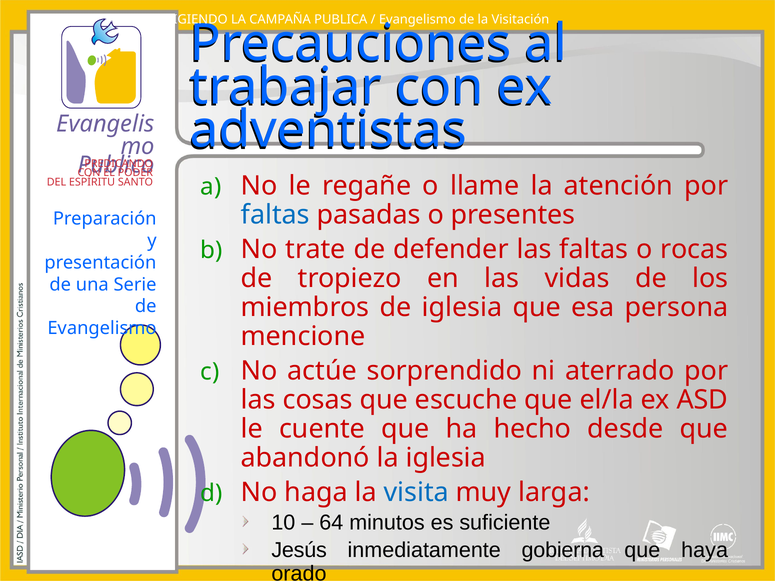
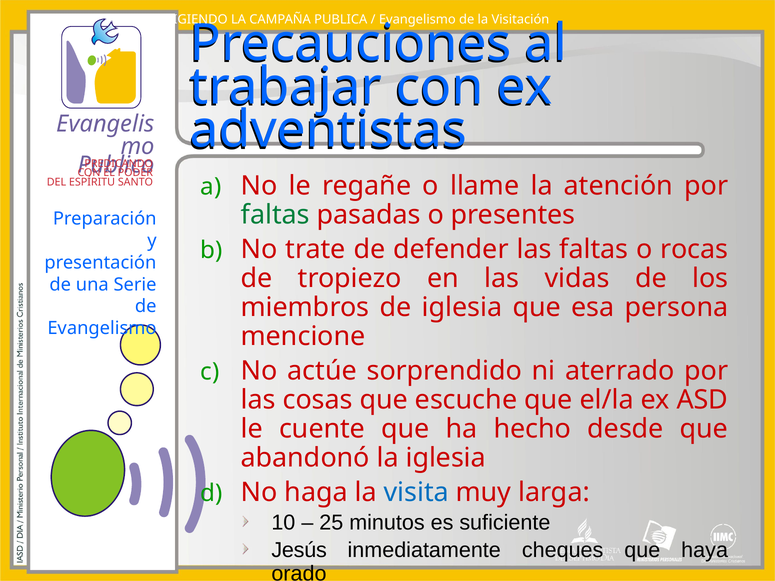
faltas colour: blue -> green (275, 215)
64: 64 -> 25 (331, 523)
gobierna: gobierna -> cheques (563, 551)
